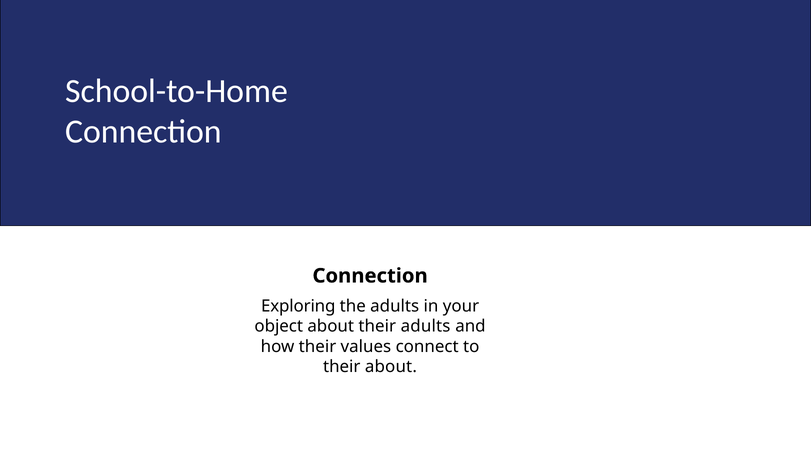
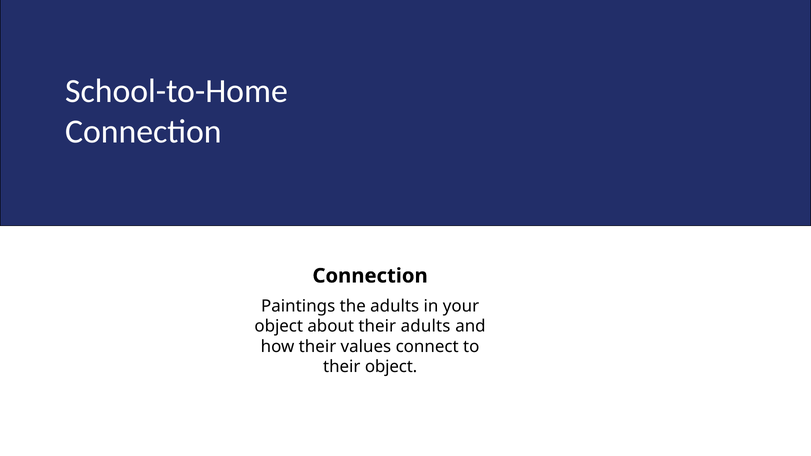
Exploring: Exploring -> Paintings (298, 306)
their about: about -> object (391, 367)
